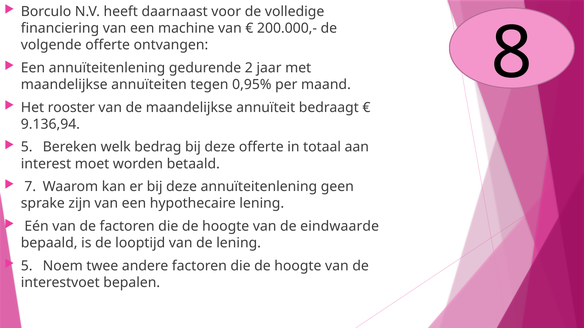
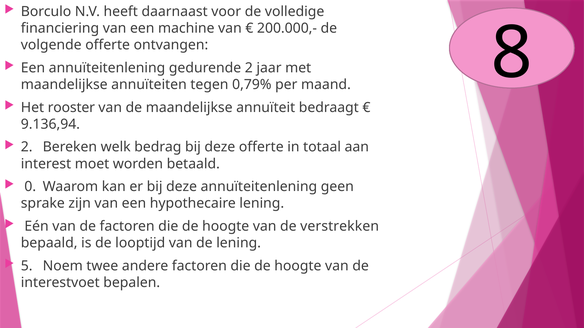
0,95%: 0,95% -> 0,79% (252, 85)
5: 5 -> 2 (27, 147)
7: 7 -> 0 (30, 187)
eindwaarde: eindwaarde -> verstrekken (340, 227)
